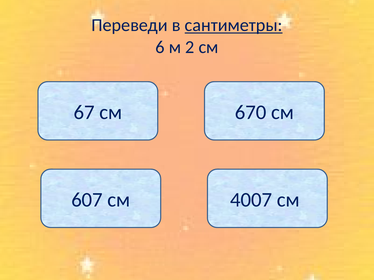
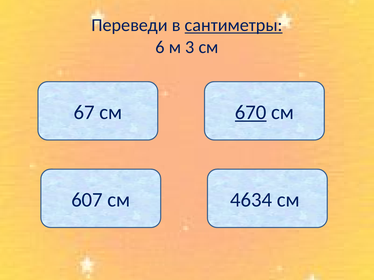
2: 2 -> 3 (190, 47)
670 underline: none -> present (251, 112)
4007: 4007 -> 4634 (251, 200)
